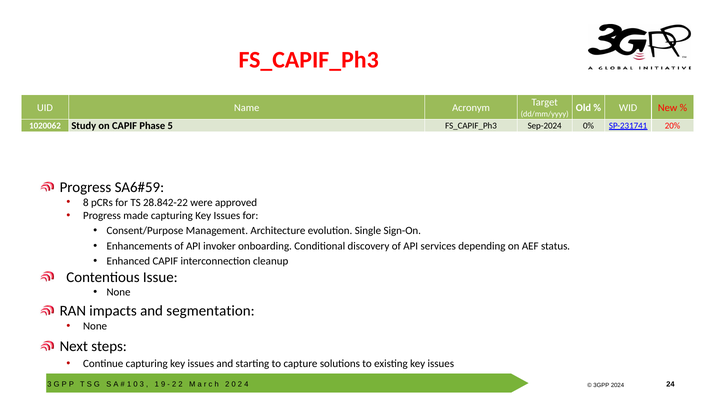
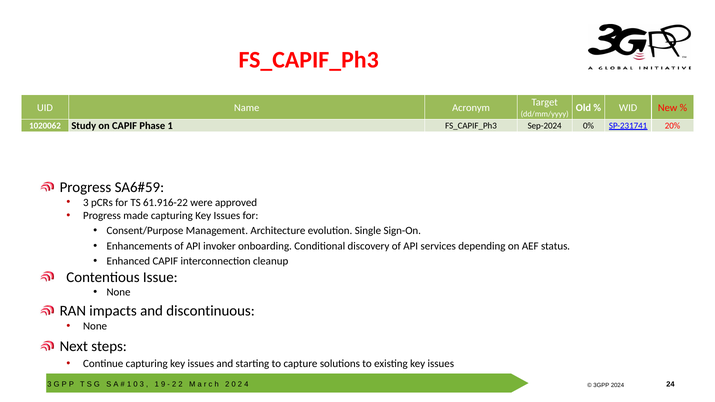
Phase 5: 5 -> 1 (170, 126)
8: 8 -> 3 (86, 203)
28.842-22: 28.842-22 -> 61.916-22 (165, 203)
segmentation: segmentation -> discontinuous (211, 311)
